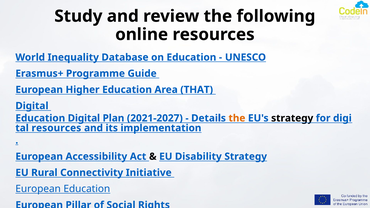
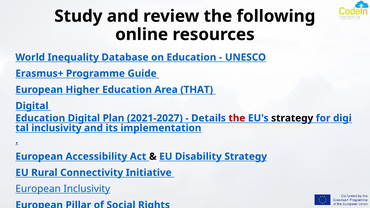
the colour: orange -> red (237, 118)
resources: resources -> inclusivity (56, 128)
European Education: Education -> Inclusivity (87, 189)
